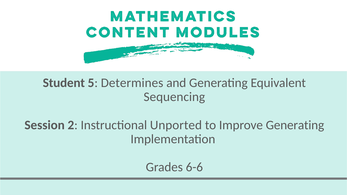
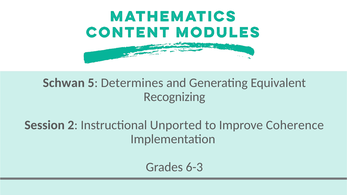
Student: Student -> Schwan (64, 83)
Sequencing: Sequencing -> Recognizing (174, 97)
Improve Generating: Generating -> Coherence (295, 125)
6-6: 6-6 -> 6-3 (194, 167)
